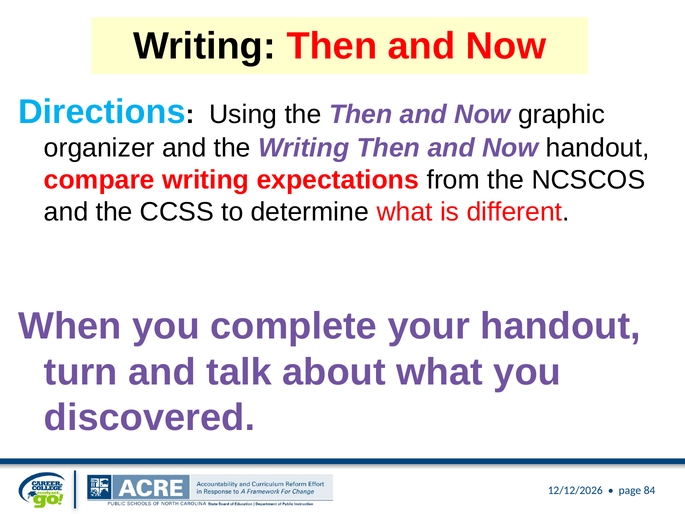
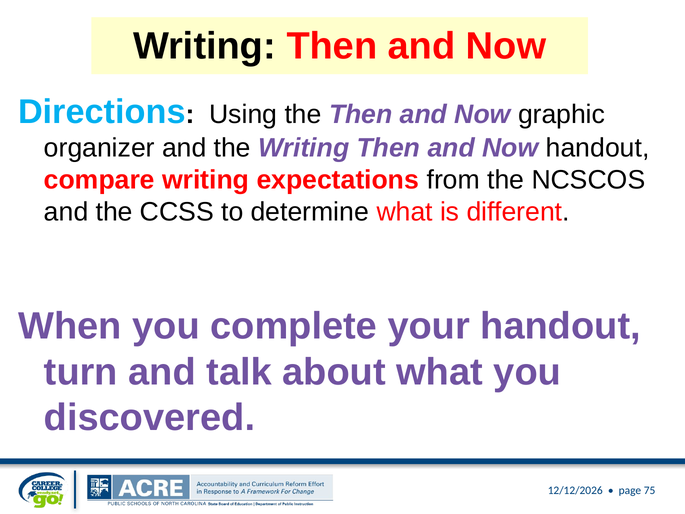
84: 84 -> 75 (650, 490)
